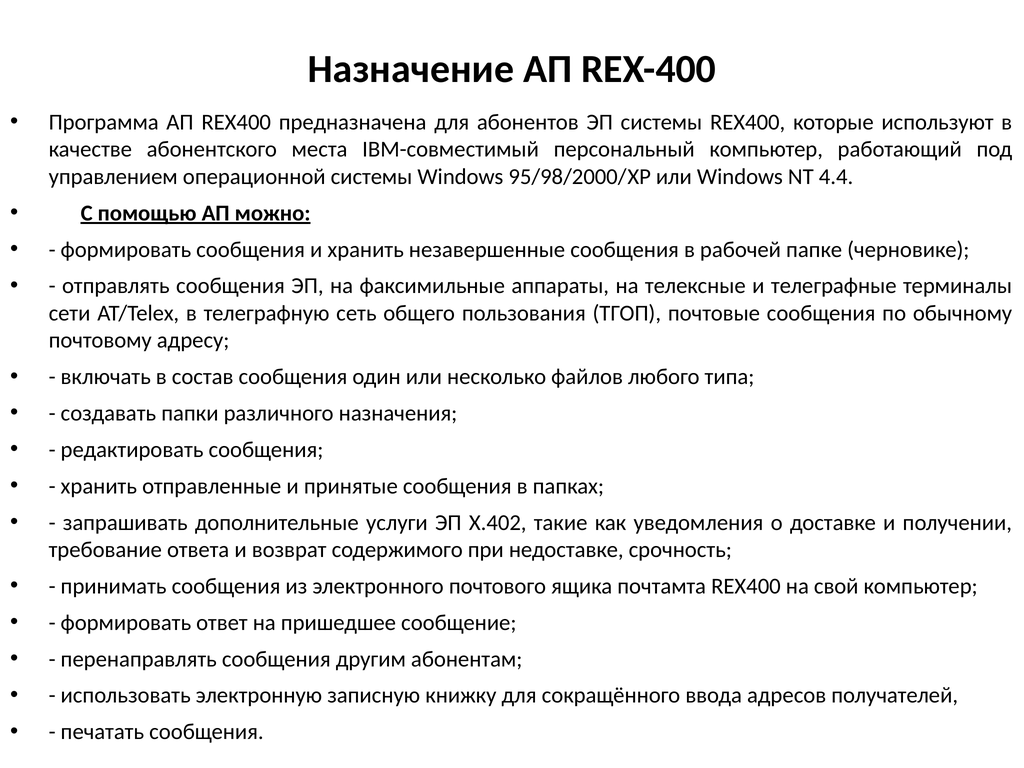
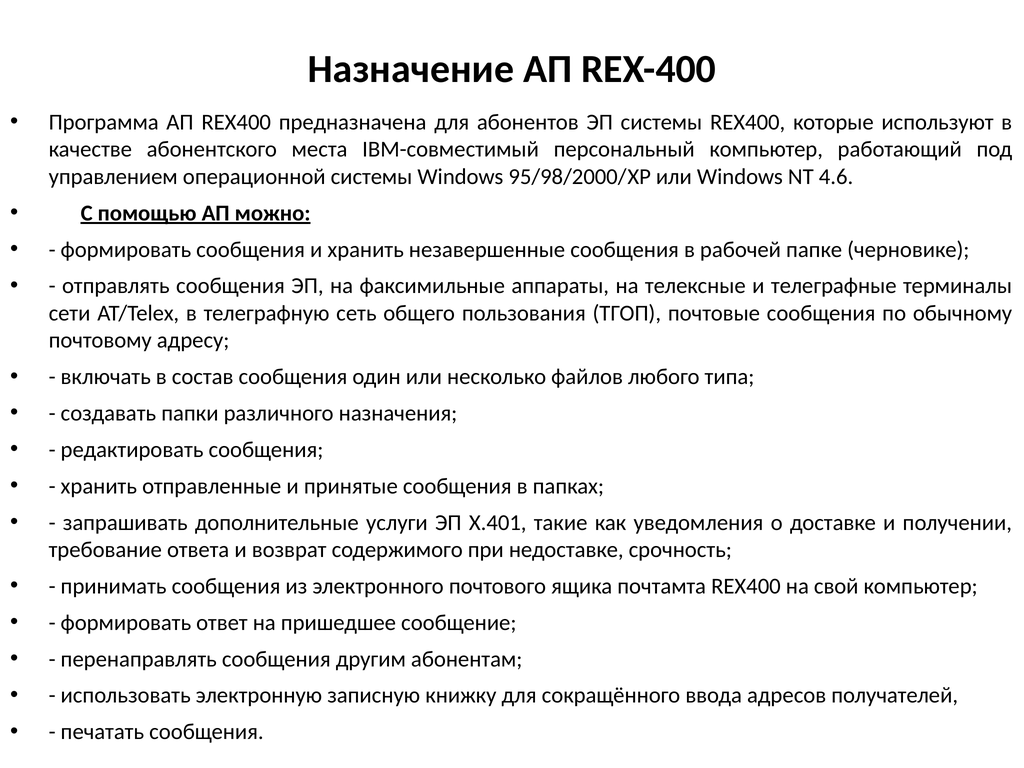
4.4: 4.4 -> 4.6 (836, 177)
X.402: X.402 -> X.401 (498, 523)
